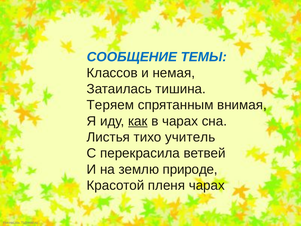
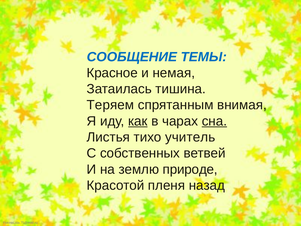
Классов: Классов -> Красное (112, 73)
сна underline: none -> present (214, 121)
перекрасила: перекрасила -> собственных (140, 153)
пленя чарах: чарах -> назад (207, 185)
